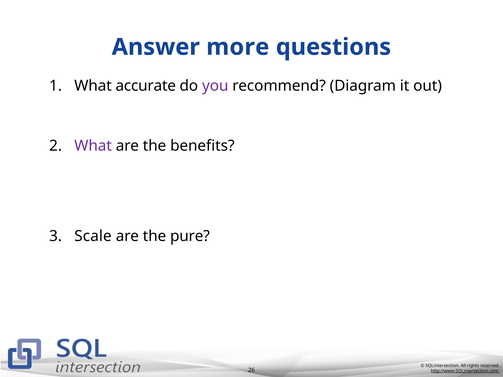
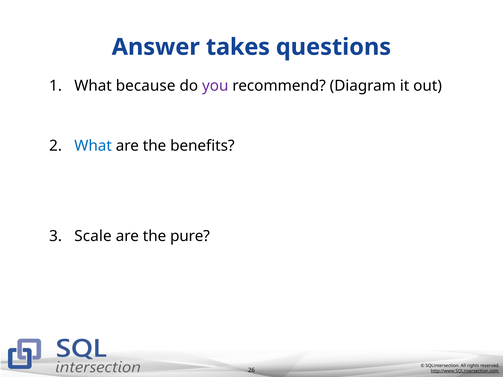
more: more -> takes (238, 47)
accurate: accurate -> because (146, 86)
What colour: purple -> blue (93, 146)
